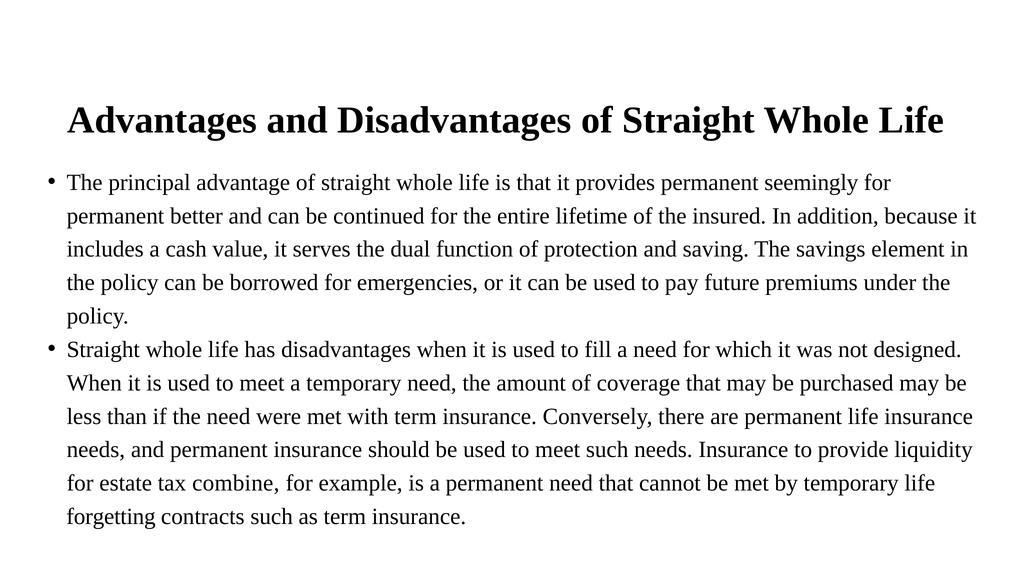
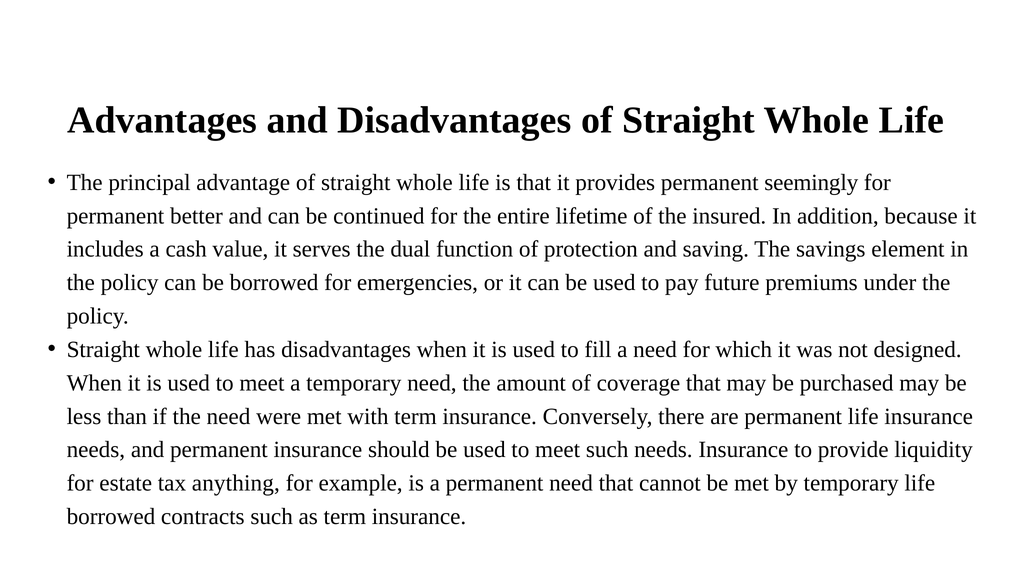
combine: combine -> anything (236, 483)
forgetting: forgetting -> borrowed (111, 517)
